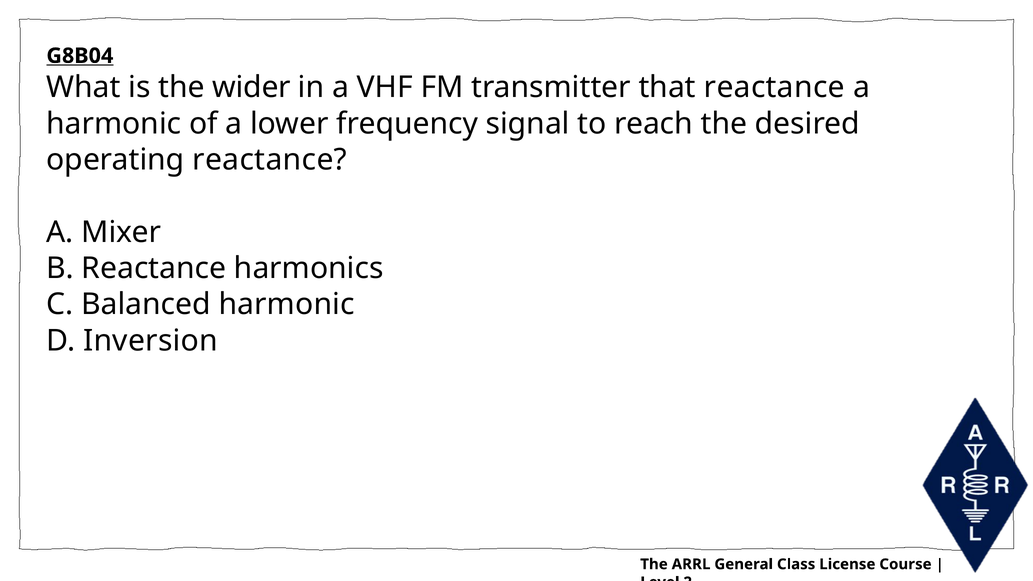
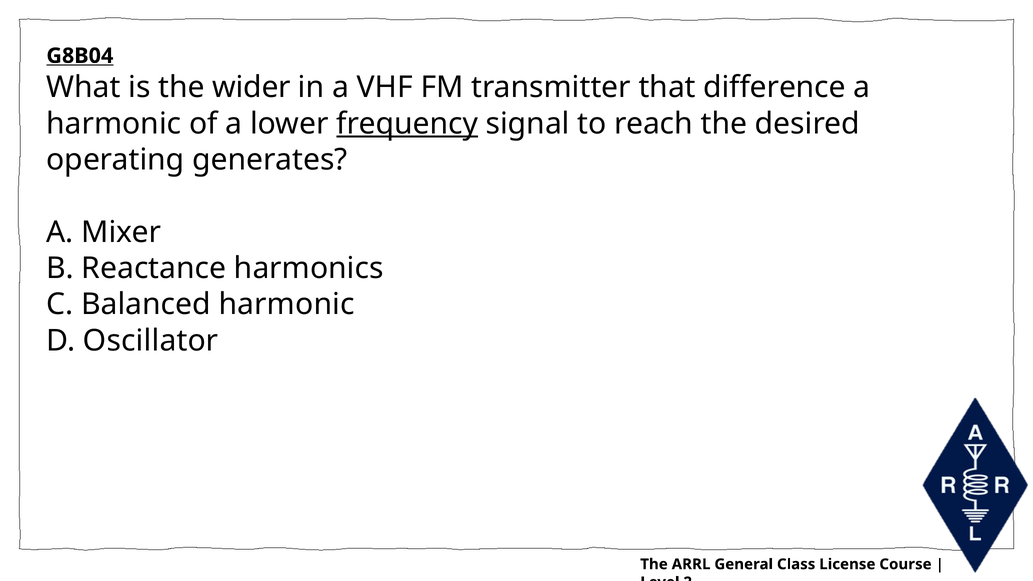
that reactance: reactance -> difference (775, 87)
frequency underline: none -> present (407, 124)
operating reactance: reactance -> generates (270, 160)
Inversion: Inversion -> Oscillator (151, 341)
